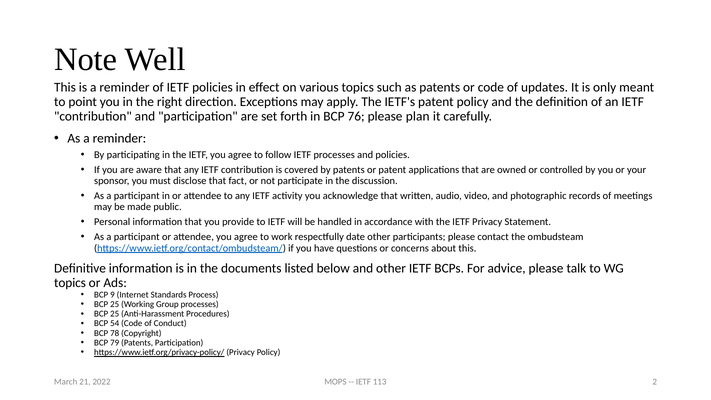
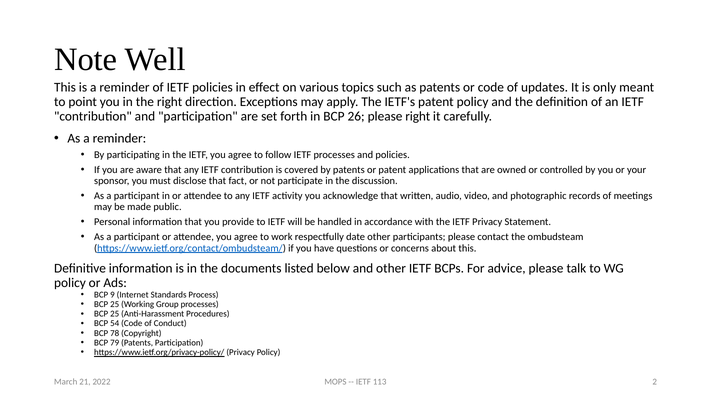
76: 76 -> 26 (356, 116)
please plan: plan -> right (418, 116)
topics: topics -> policy (70, 283)
